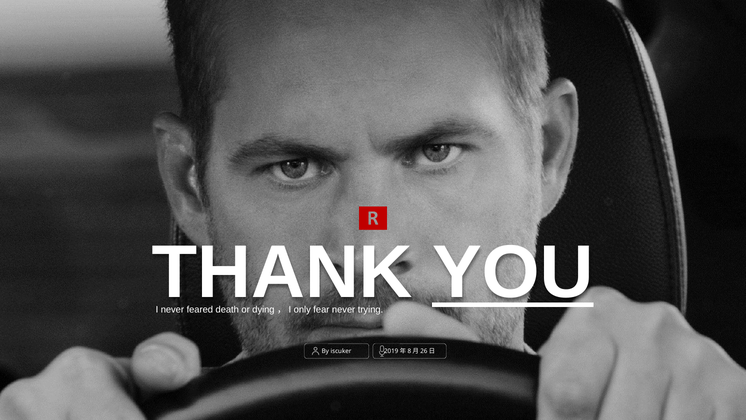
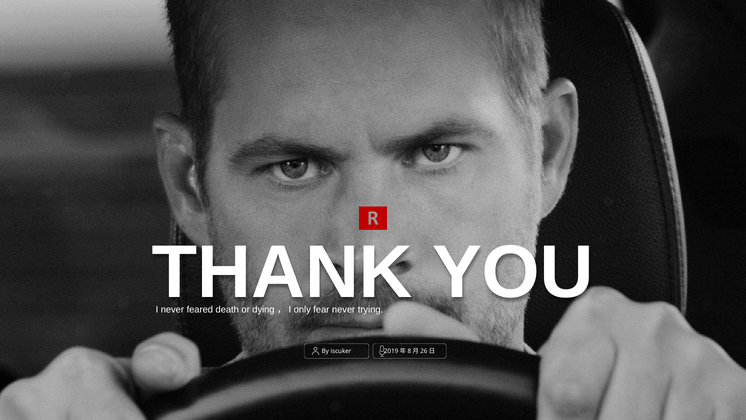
YOU underline: present -> none (513, 272)
